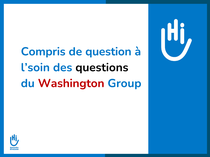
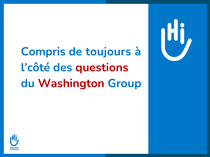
question: question -> toujours (108, 52)
l’soin: l’soin -> l’côté (35, 68)
questions colour: black -> red (102, 68)
